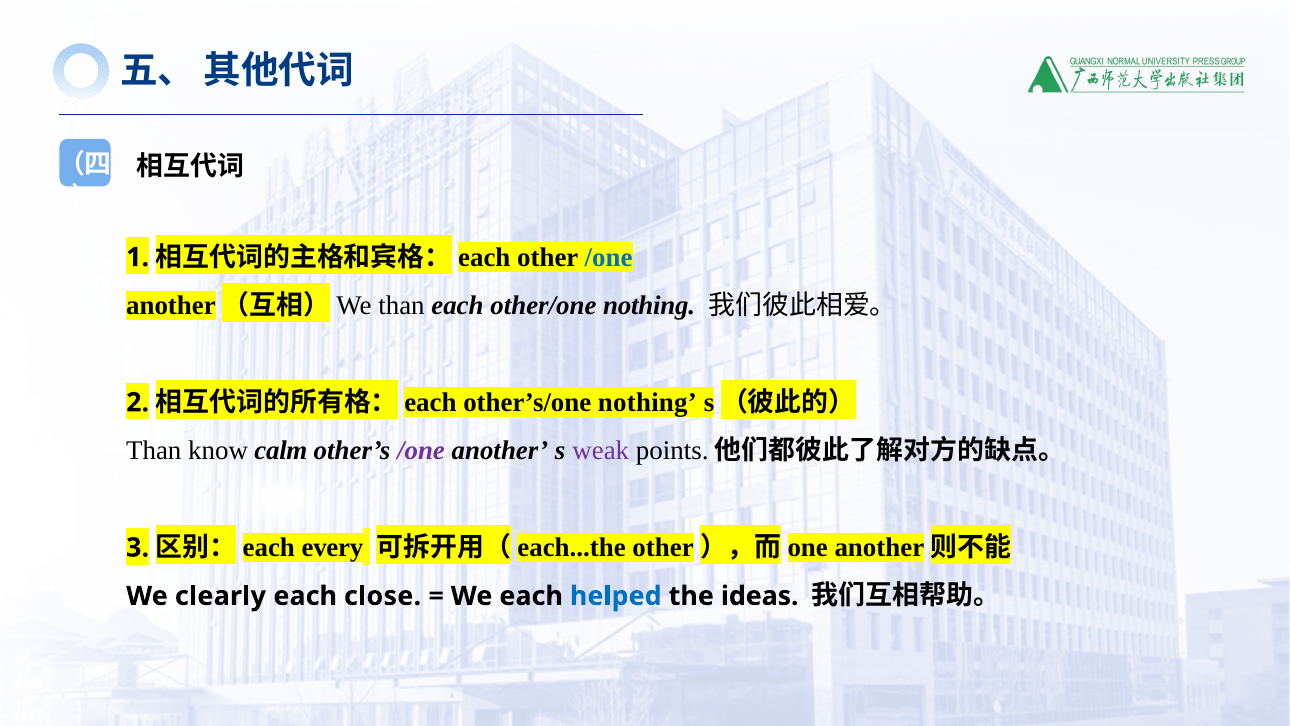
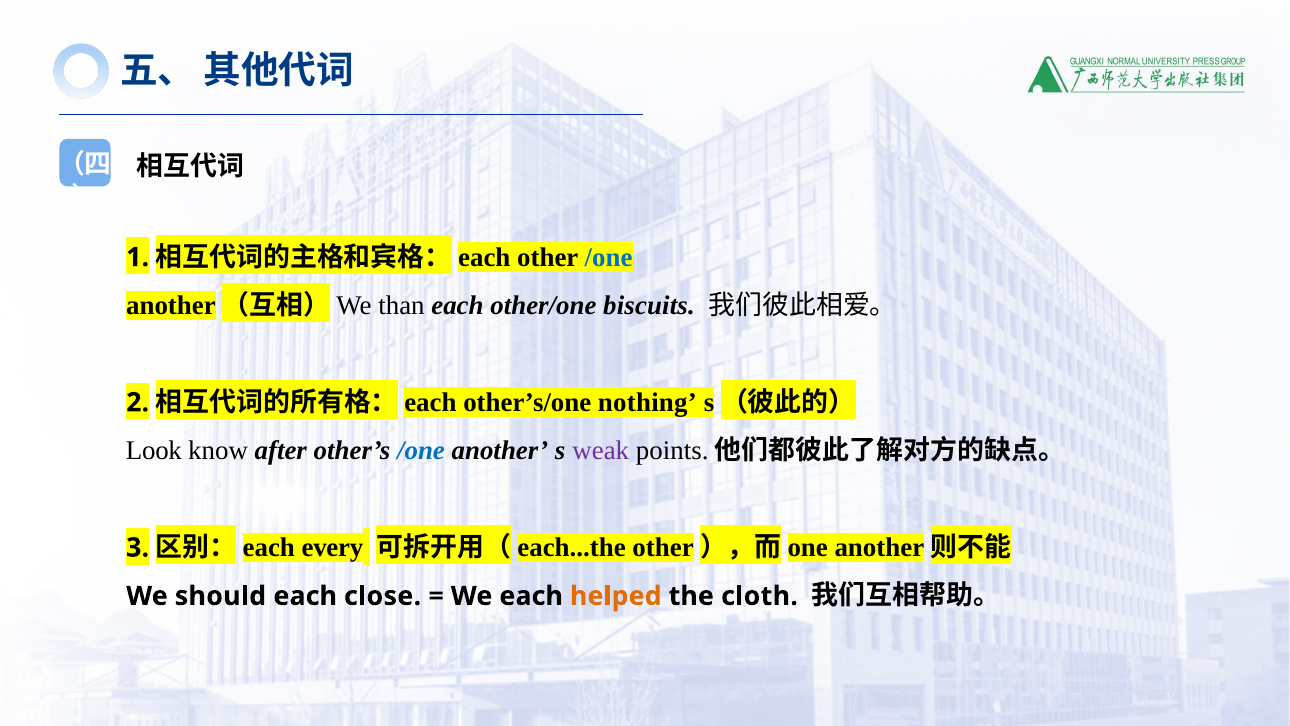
other/one nothing: nothing -> biscuits (649, 306)
Than: Than -> Look (154, 451)
calm: calm -> after (281, 451)
/one colour: purple -> blue (421, 451)
clearly: clearly -> should (220, 596)
helped colour: blue -> orange (616, 596)
ideas: ideas -> cloth (760, 596)
